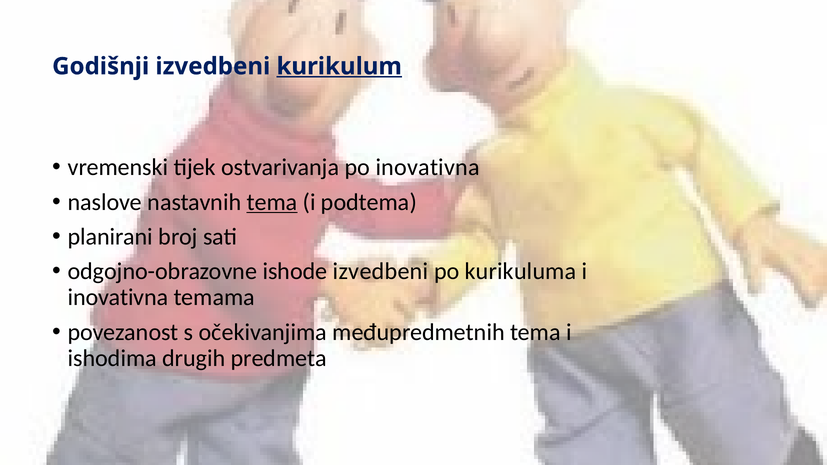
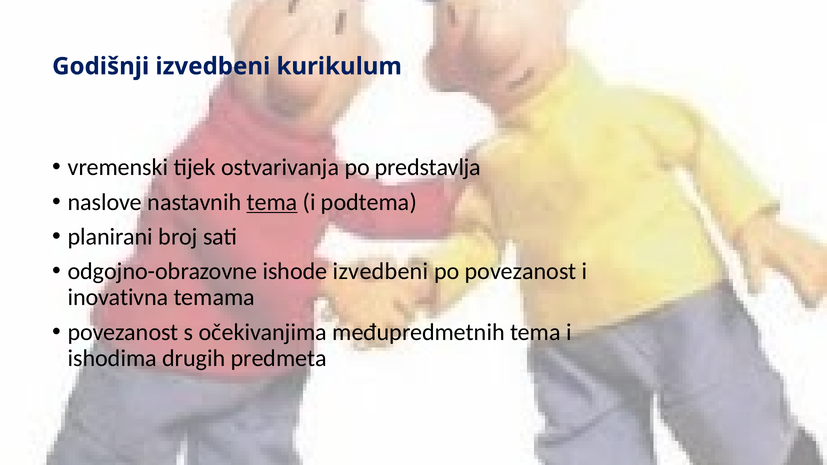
kurikulum underline: present -> none (339, 66)
po inovativna: inovativna -> predstavlja (428, 168)
po kurikuluma: kurikuluma -> povezanost (521, 272)
